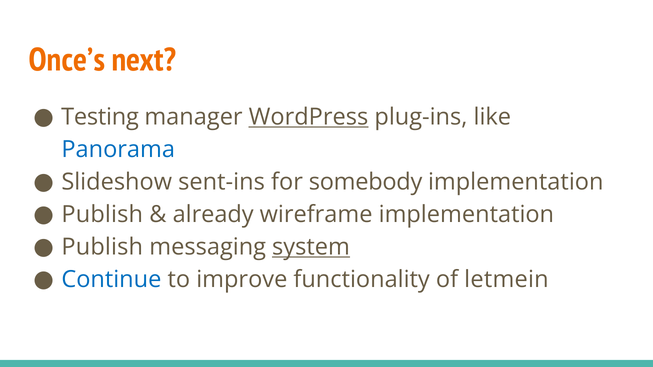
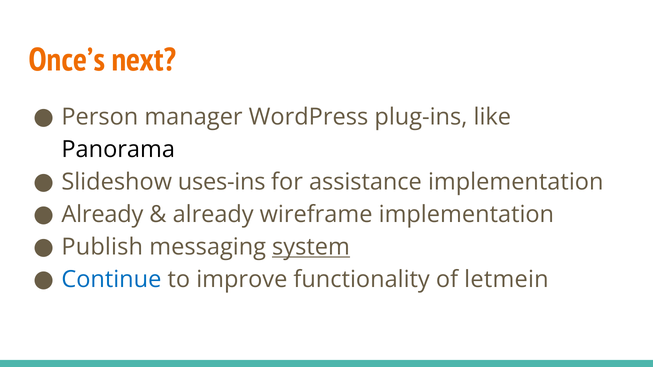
Testing: Testing -> Person (100, 117)
WordPress underline: present -> none (308, 117)
Panorama colour: blue -> black (118, 150)
sent-ins: sent-ins -> uses-ins (222, 182)
somebody: somebody -> assistance (365, 182)
Publish: Publish -> Already (102, 215)
